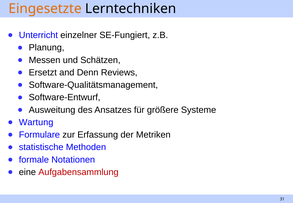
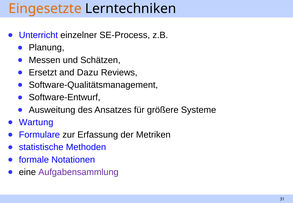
SE-Fungiert: SE-Fungiert -> SE-Process (125, 35)
Denn: Denn -> Dazu (88, 72)
Aufgabensammlung colour: red -> purple (78, 172)
